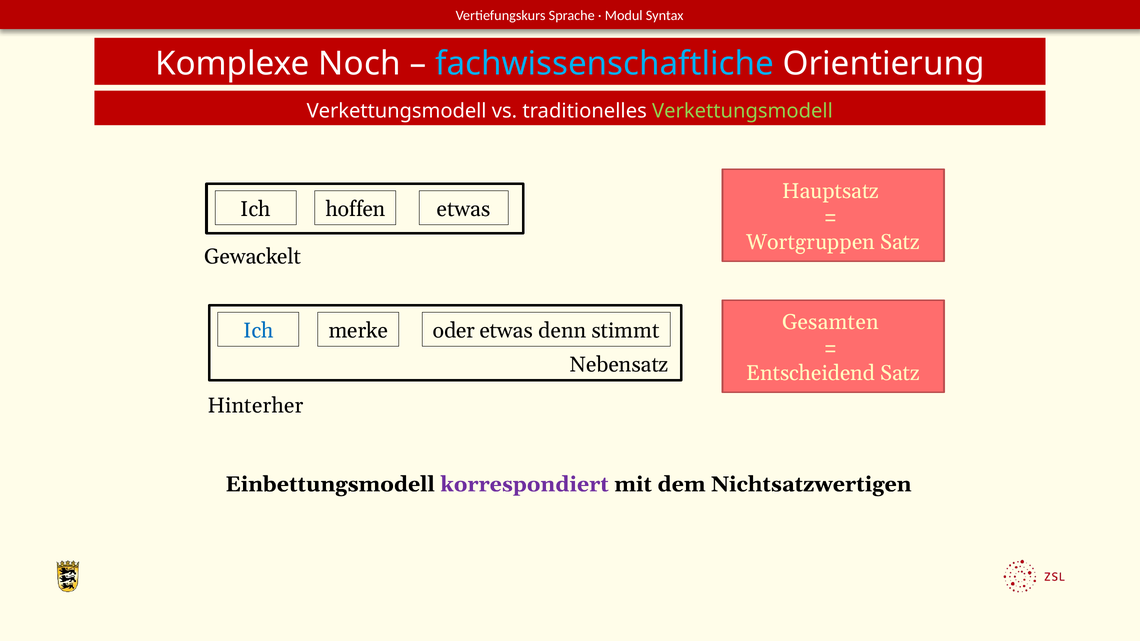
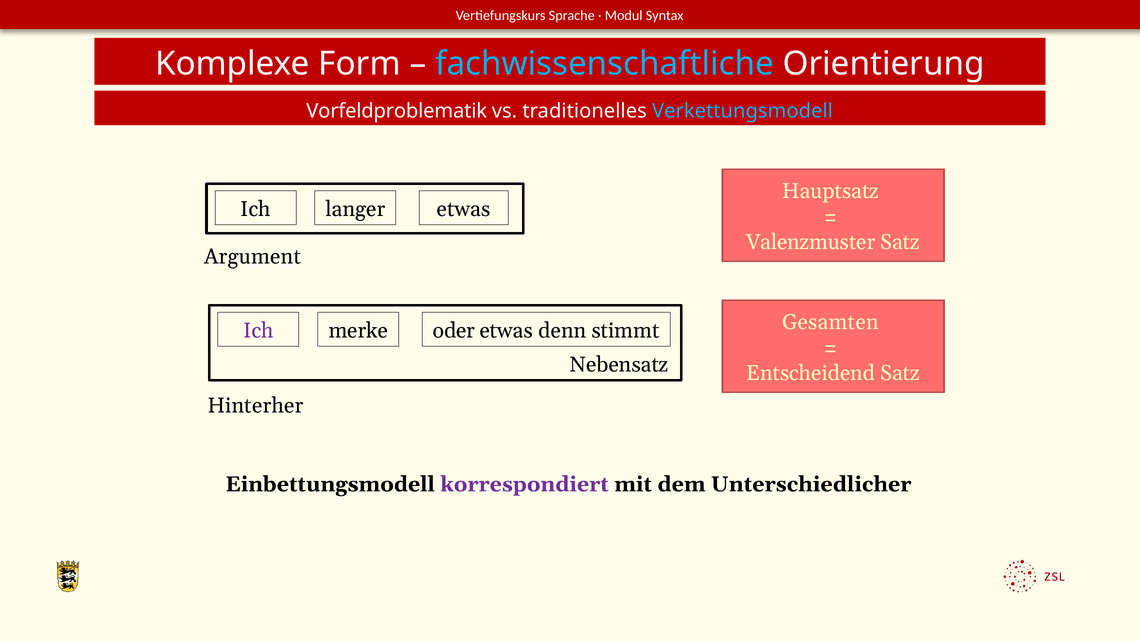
Noch: Noch -> Form (360, 64)
Verkettungsmodell: Verkettungsmodell -> Vorfeldproblematik (397, 111)
Verkettungsmodell colour: light green -> light blue (742, 111)
hoffen: hoffen -> langer (355, 209)
Wortgruppen: Wortgruppen -> Valenzmuster (811, 242)
Gewackelt: Gewackelt -> Argument (253, 257)
Ich colour: blue -> purple (258, 331)
Nichtsatzwertigen: Nichtsatzwertigen -> Unterschiedlicher (811, 484)
